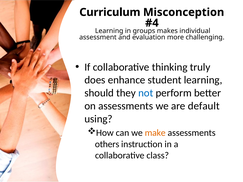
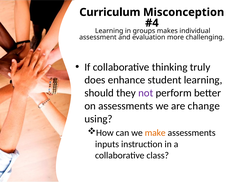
not colour: blue -> purple (146, 93)
default: default -> change (204, 106)
others: others -> inputs (107, 144)
